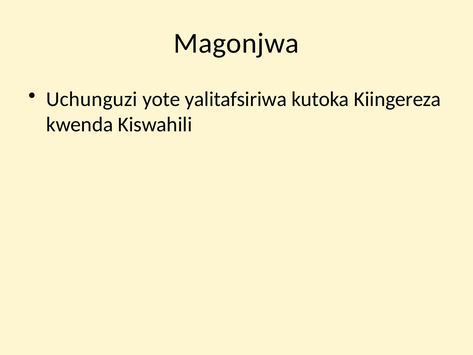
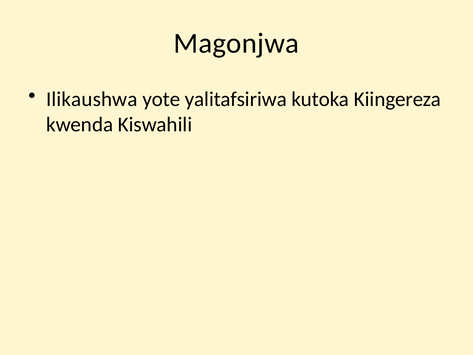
Uchunguzi: Uchunguzi -> Ilikaushwa (92, 99)
